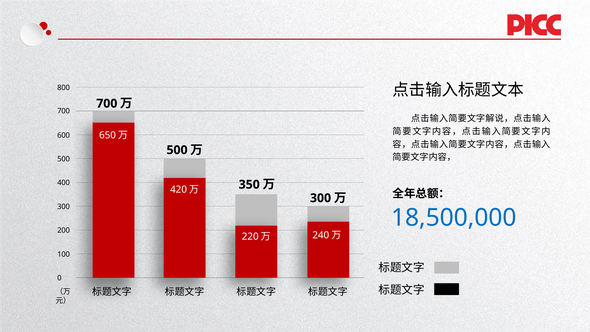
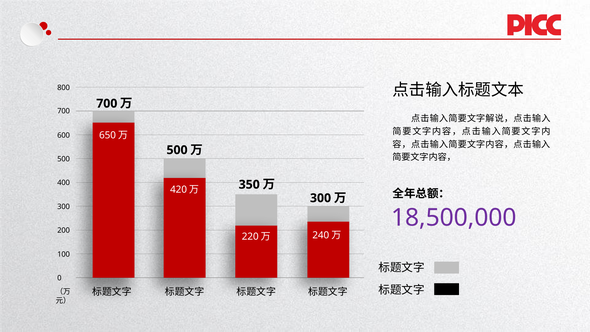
18,500,000 colour: blue -> purple (454, 218)
